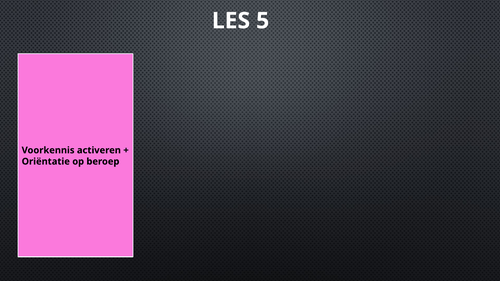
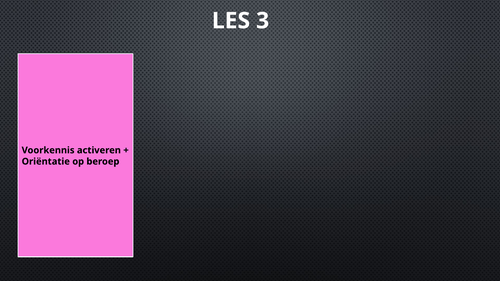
5: 5 -> 3 (263, 21)
